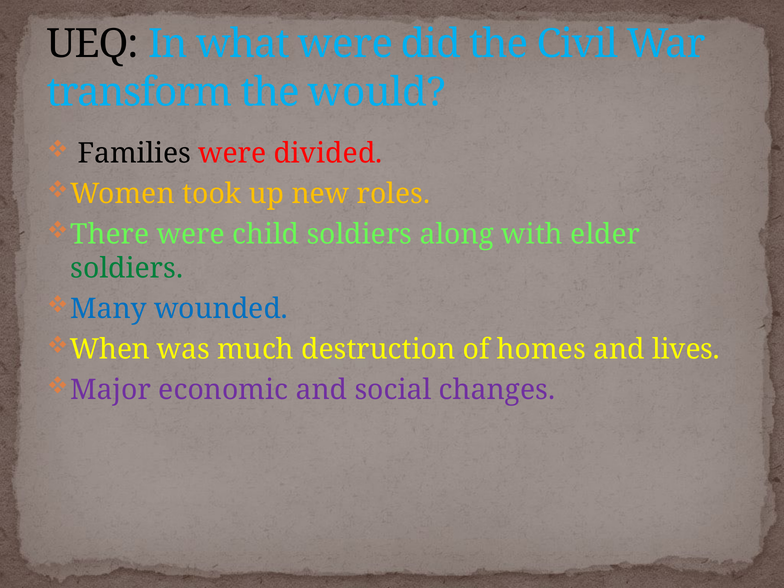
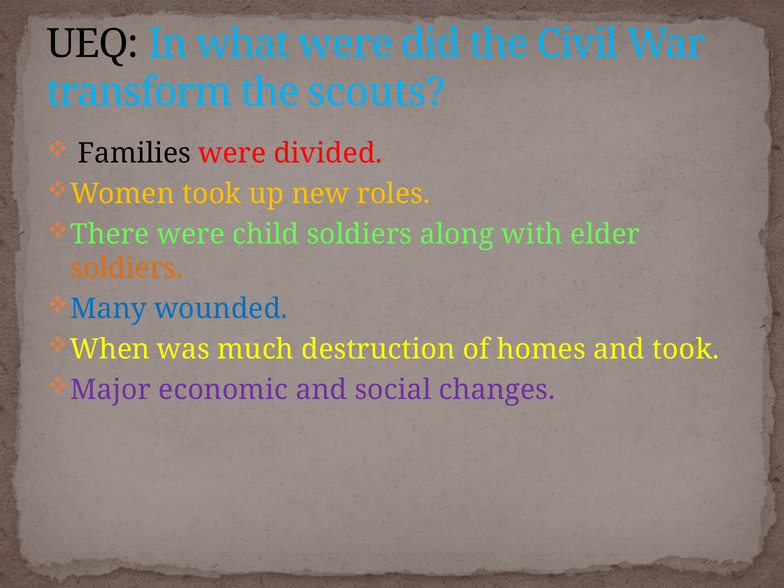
would: would -> scouts (377, 92)
soldiers colour: green -> orange (127, 268)
and lives: lives -> took (686, 349)
